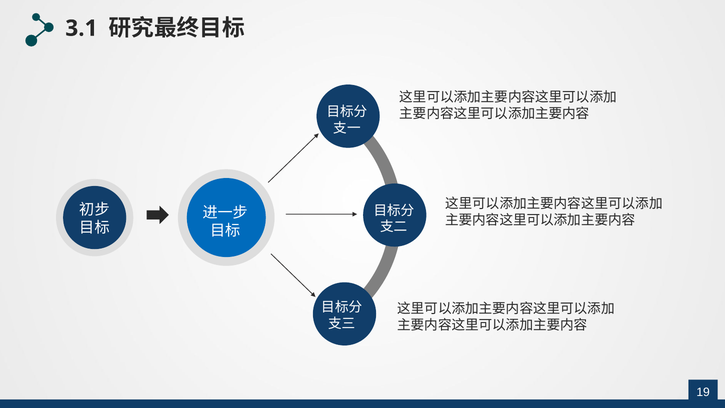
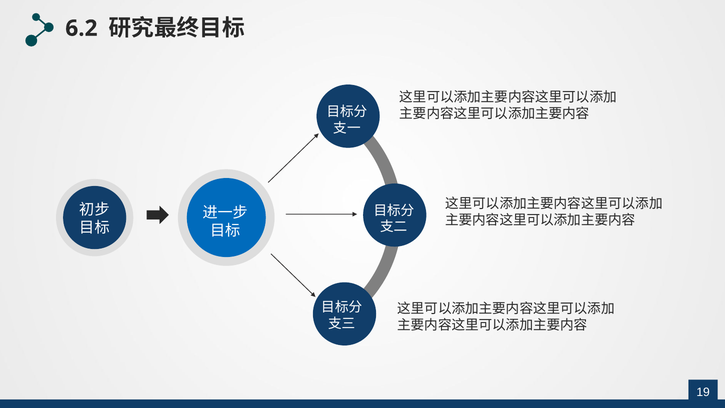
3.1: 3.1 -> 6.2 (81, 28)
